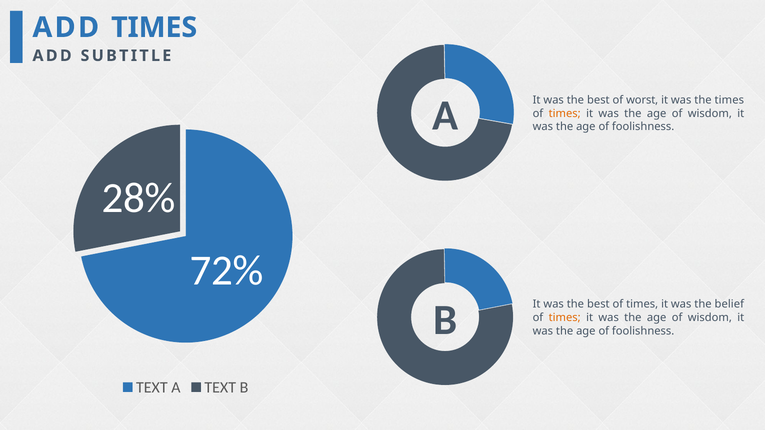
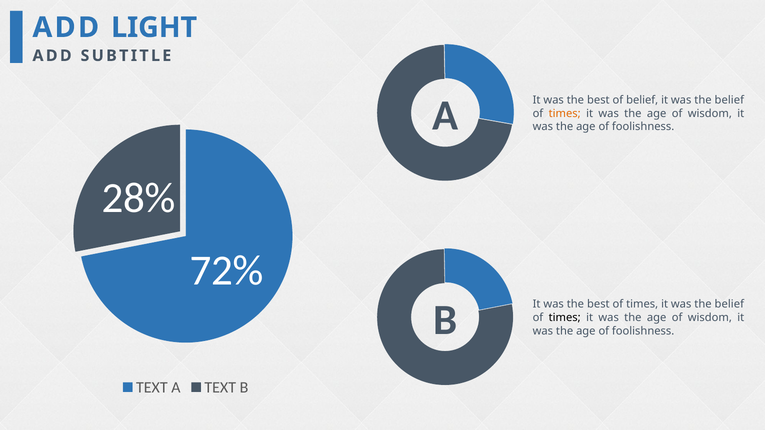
ADD TIMES: TIMES -> LIGHT (154, 27)
of worst: worst -> belief (642, 100)
times: times -> belief (729, 100)
times colour: orange -> black (565, 318)
